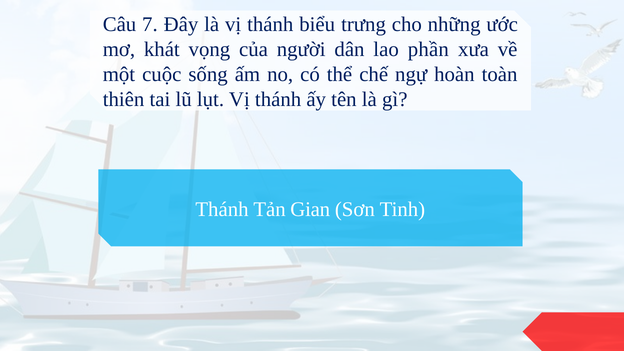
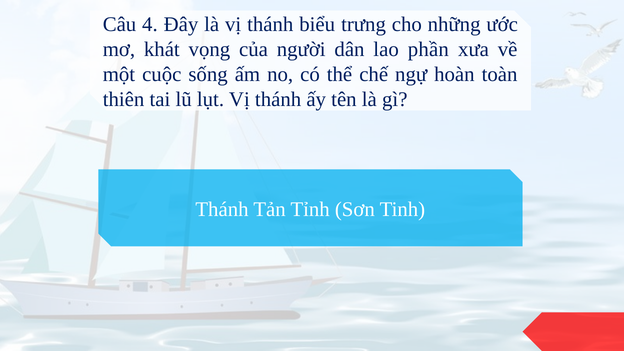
7: 7 -> 4 (150, 25)
Gian: Gian -> Tỉnh (310, 209)
